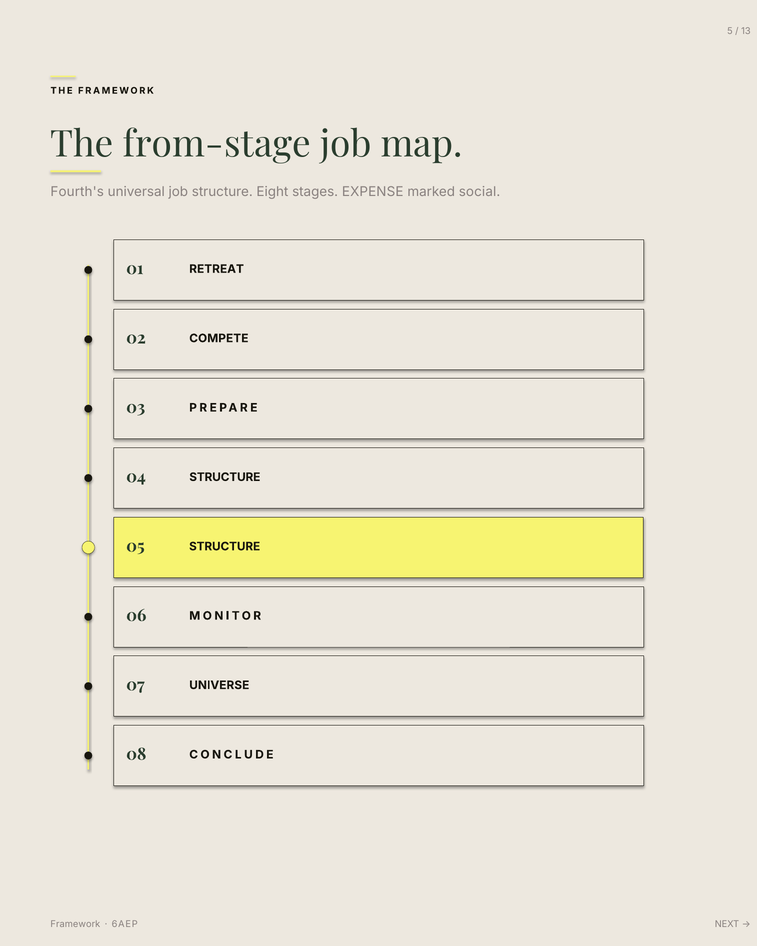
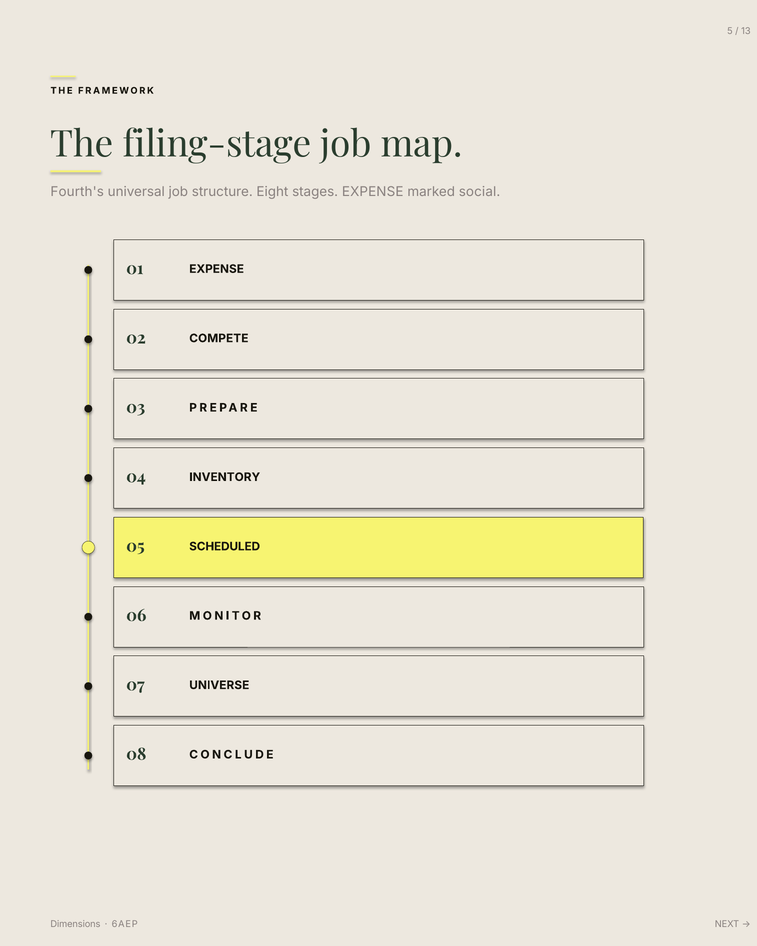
from-stage: from-stage -> filing-stage (217, 145)
01 RETREAT: RETREAT -> EXPENSE (217, 269)
04 STRUCTURE: STRUCTURE -> INVENTORY (225, 477)
05 STRUCTURE: STRUCTURE -> SCHEDULED (225, 547)
Framework: Framework -> Dimensions (75, 925)
